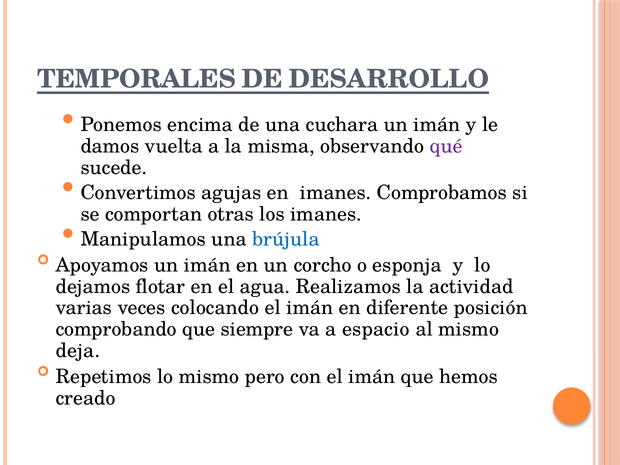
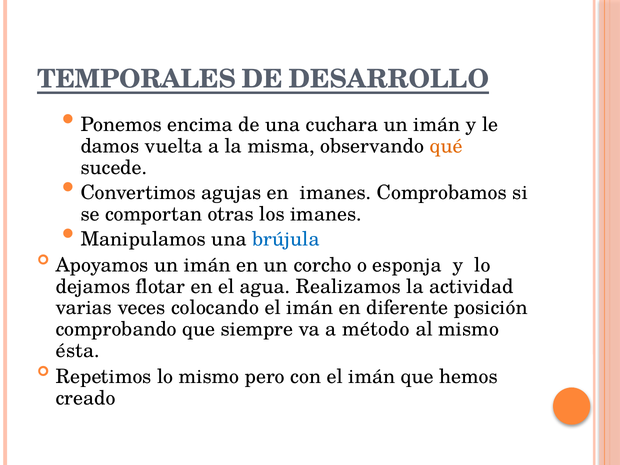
qué colour: purple -> orange (446, 146)
espacio: espacio -> método (376, 329)
deja: deja -> ésta (78, 351)
